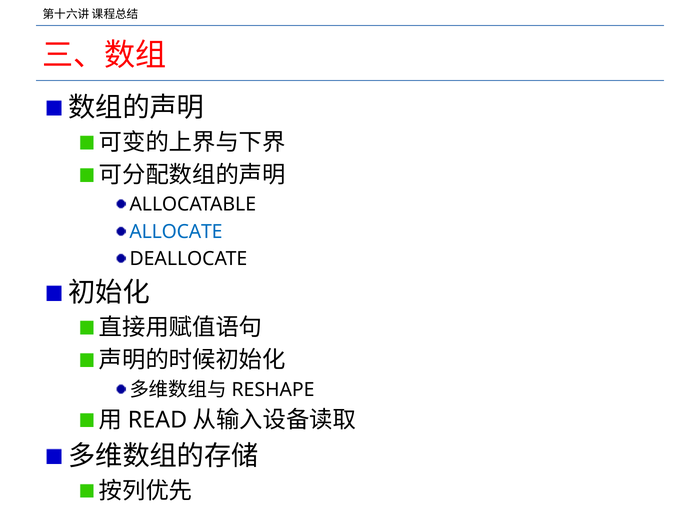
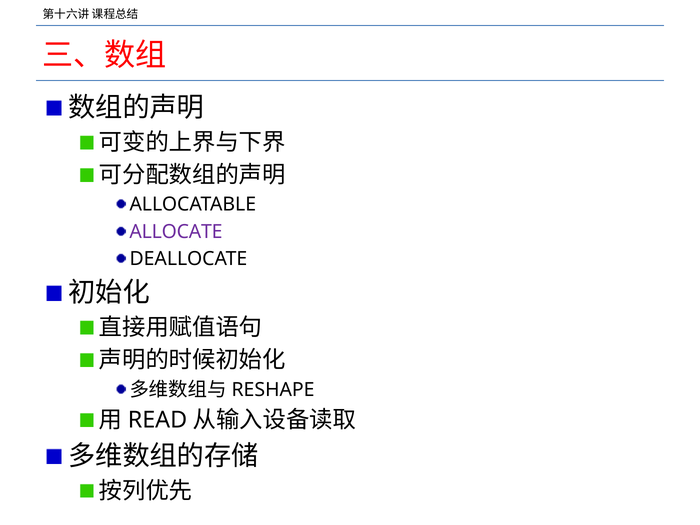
ALLOCATE colour: blue -> purple (176, 232)
